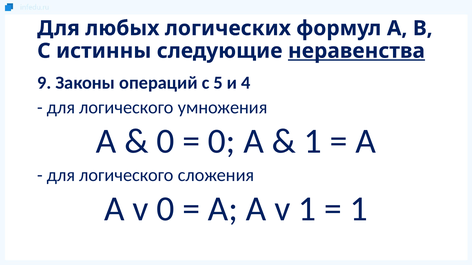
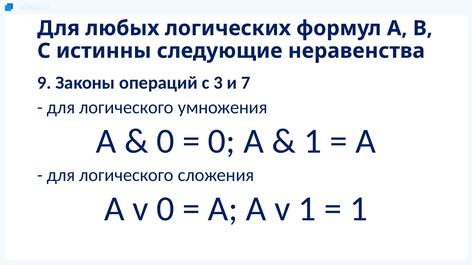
неравенства underline: present -> none (356, 51)
5: 5 -> 3 (218, 83)
4: 4 -> 7 (246, 83)
